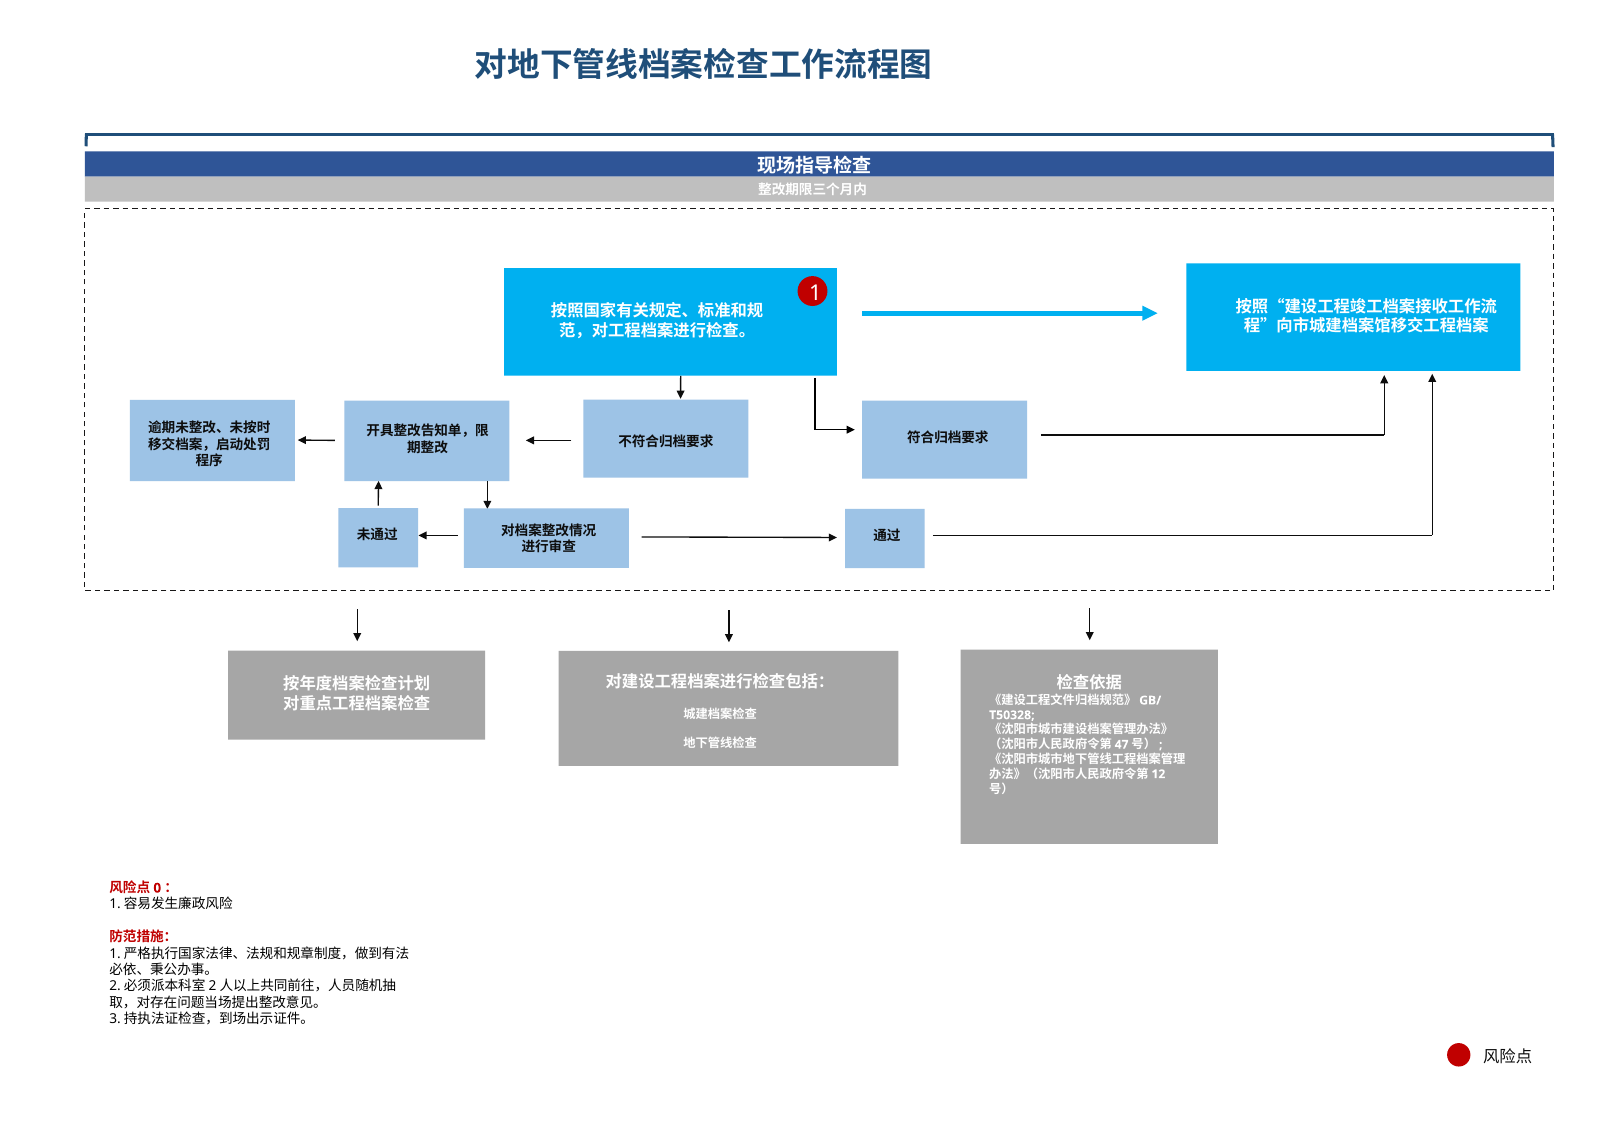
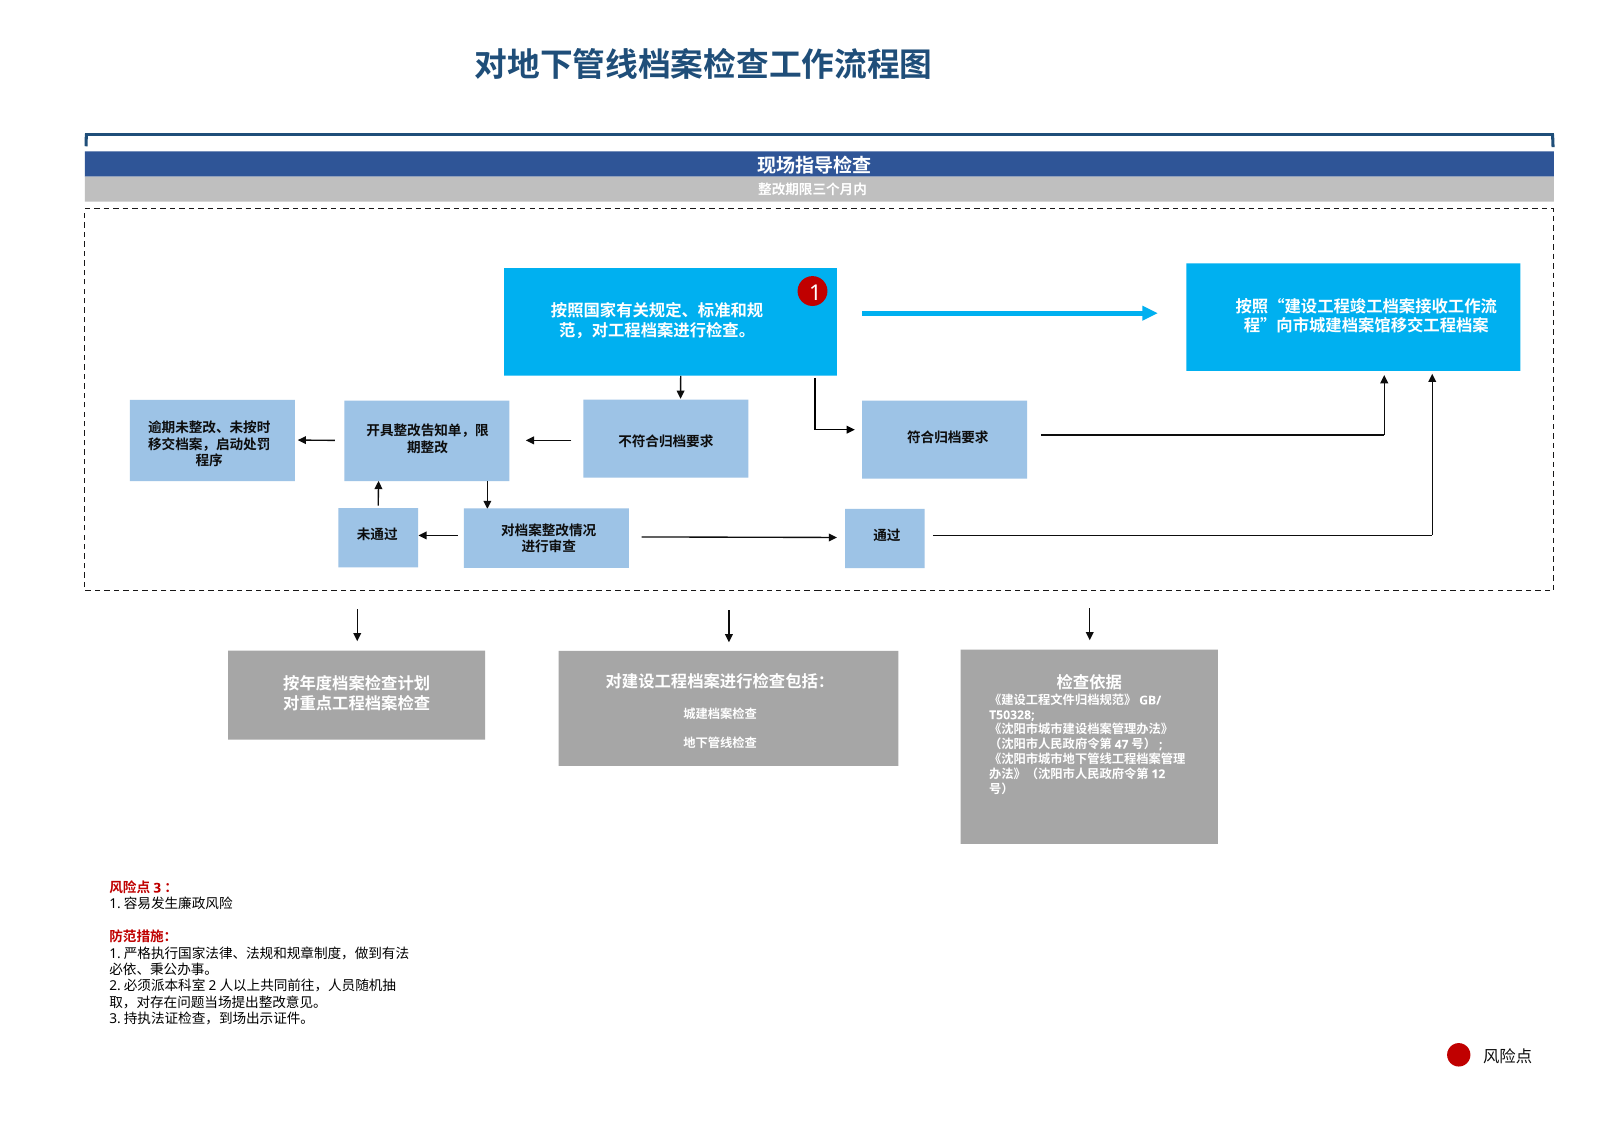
0: 0 -> 3 (157, 888)
